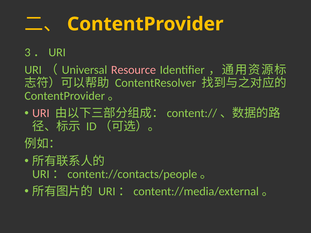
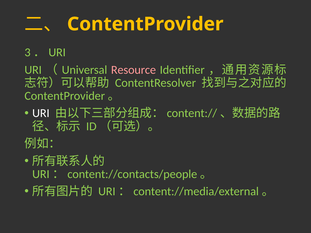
URI colour: pink -> white (41, 113)
